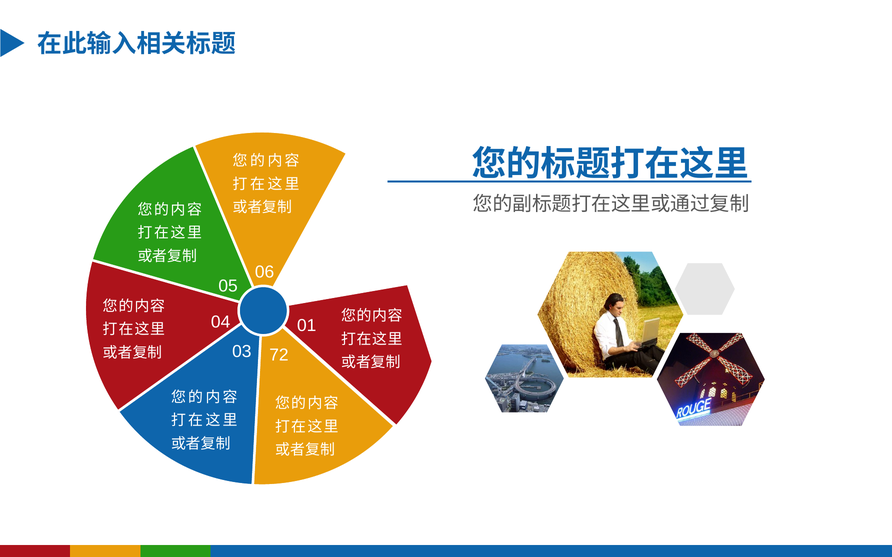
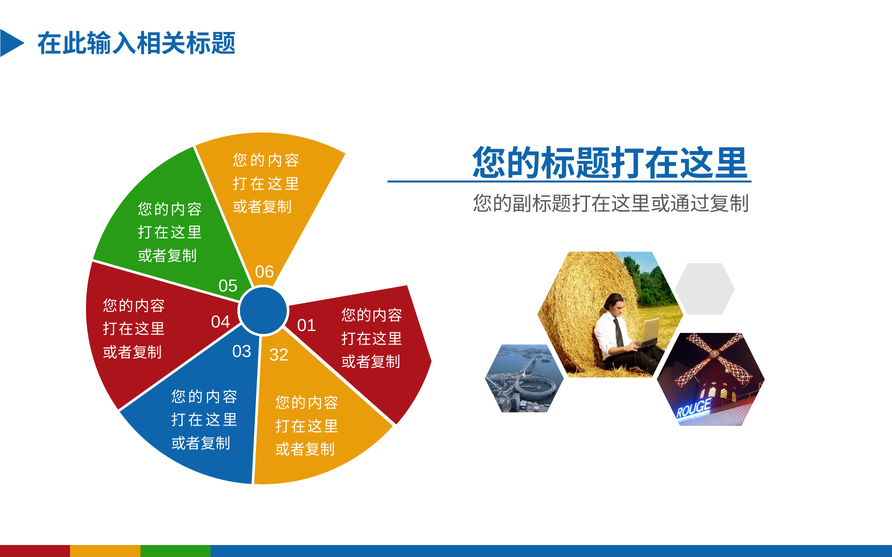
72: 72 -> 32 (279, 355)
